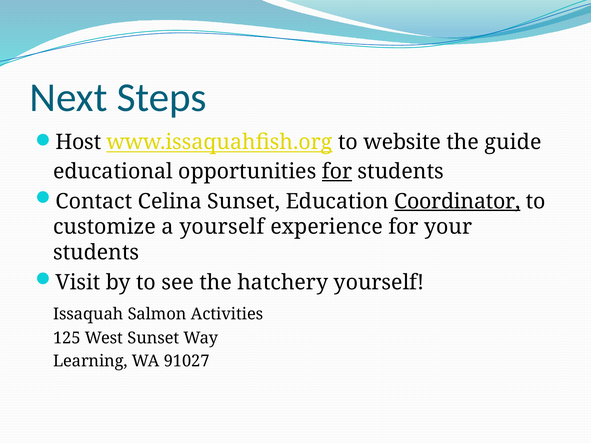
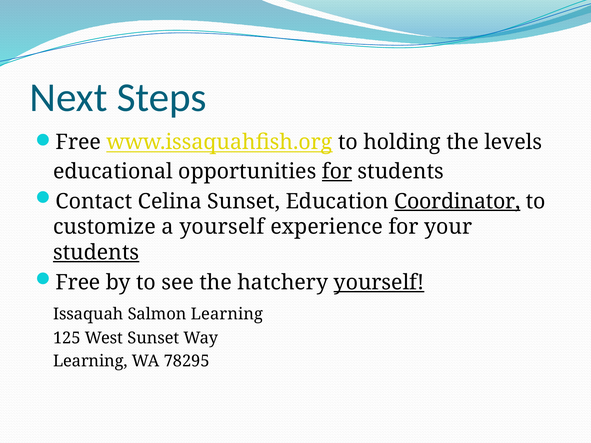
Host: Host -> Free (78, 142)
website: website -> holding (402, 142)
guide: guide -> levels (513, 142)
students underline: none -> present (96, 253)
Visit: Visit -> Free (78, 283)
yourself underline: none -> present (379, 283)
Salmon Activities: Activities -> Learning (227, 314)
91027: 91027 -> 78295 (187, 361)
